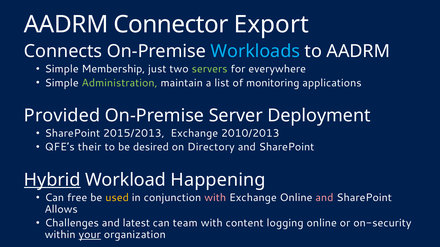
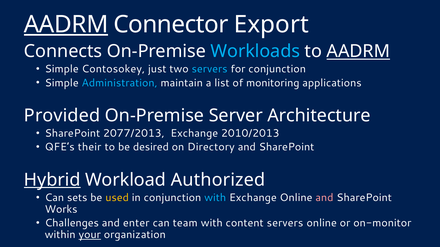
AADRM underline: none -> present (66, 24)
AADRM underline: none -> present (358, 51)
Membership: Membership -> Contosokey (113, 69)
servers colour: light green -> light blue (210, 69)
for everywhere: everywhere -> conjunction (277, 69)
Administration colour: light green -> light blue (120, 83)
Deployment: Deployment -> Architecture (319, 116)
2015/2013: 2015/2013 -> 2077/2013 (134, 134)
Happening: Happening -> Authorized (218, 180)
free: free -> sets (77, 198)
with colour: pink -> light blue (215, 198)
Allows: Allows -> Works (61, 210)
latest: latest -> enter (136, 223)
content logging: logging -> servers (285, 223)
on-security: on-security -> on-monitor (382, 223)
